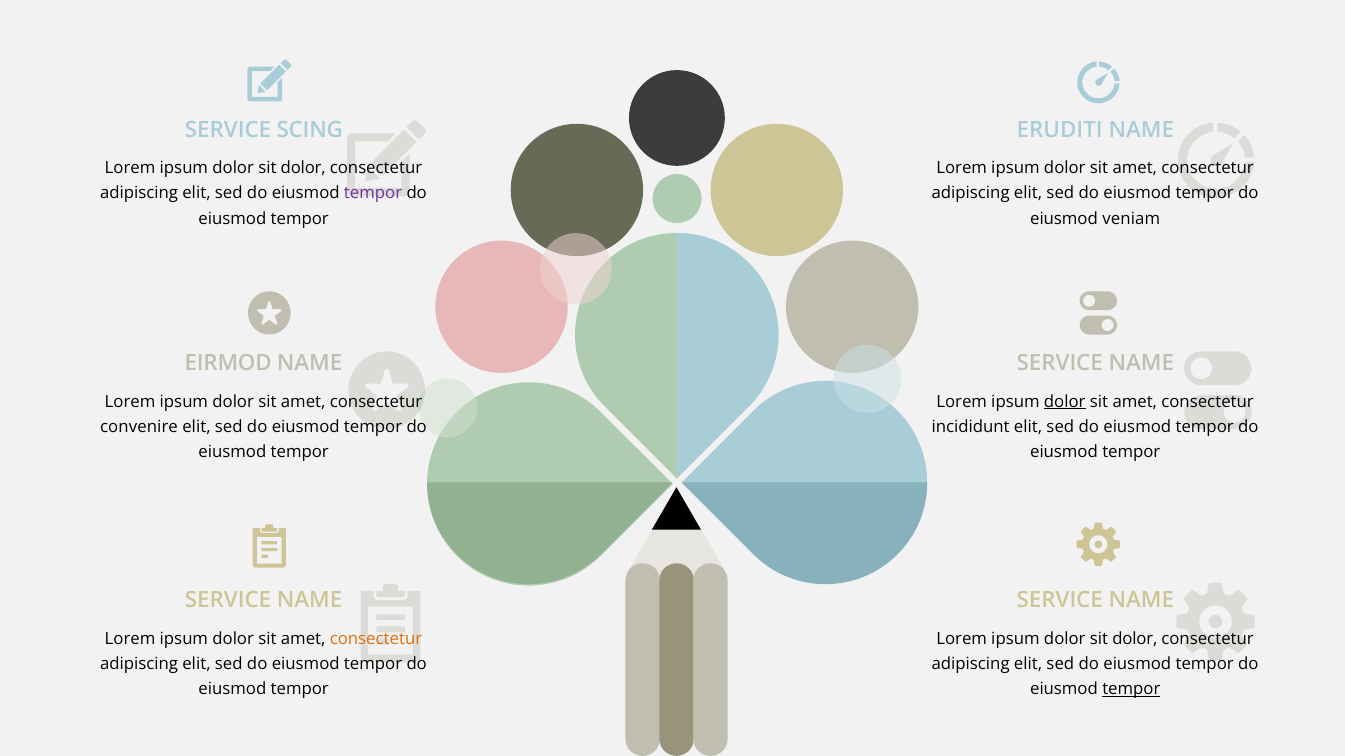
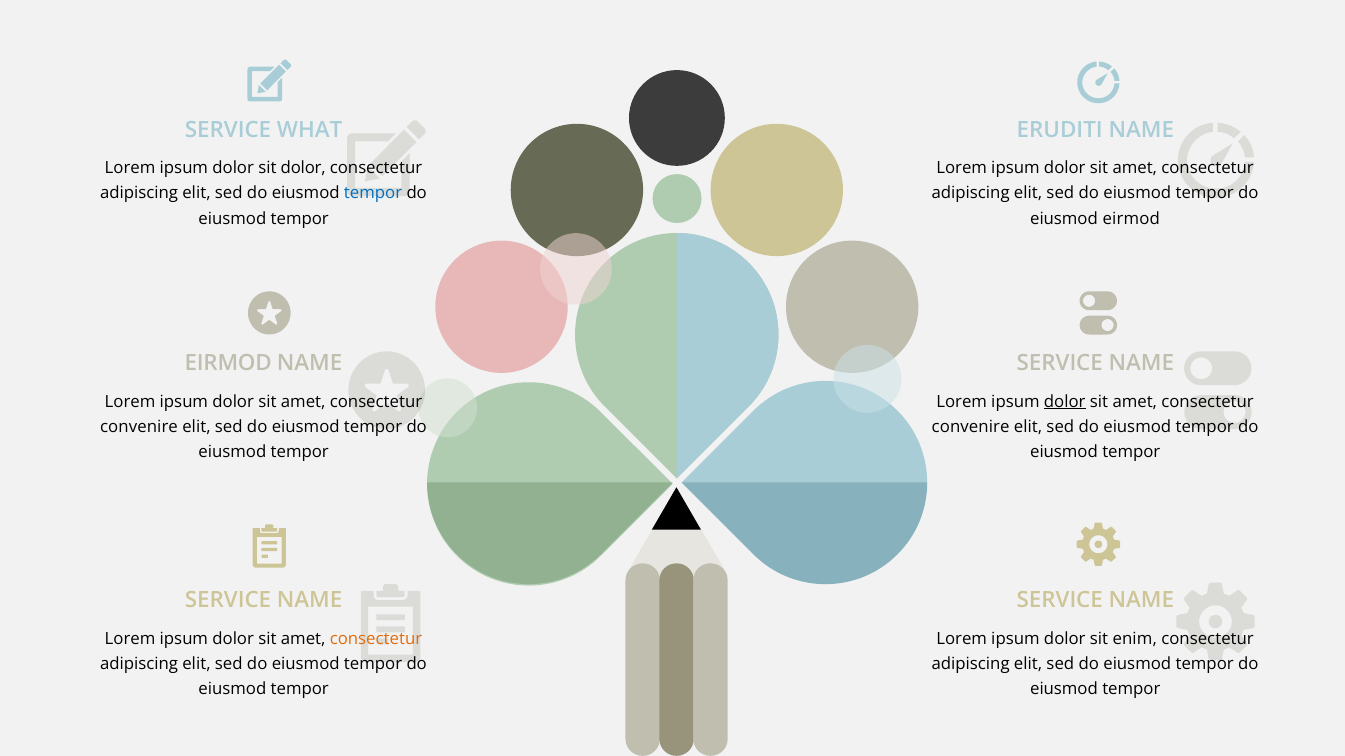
SCING: SCING -> WHAT (310, 130)
tempor colour: purple -> blue (373, 194)
eiusmod veniam: veniam -> eirmod (1131, 219)
incididunt: incididunt -> convenire (971, 427)
dolor: dolor -> enim (1135, 639)
tempor underline: present -> none (1131, 689)
